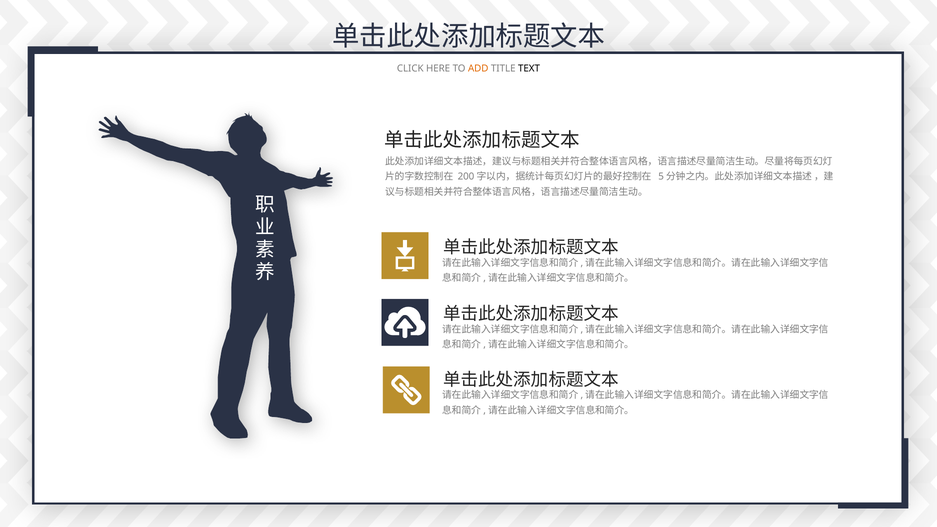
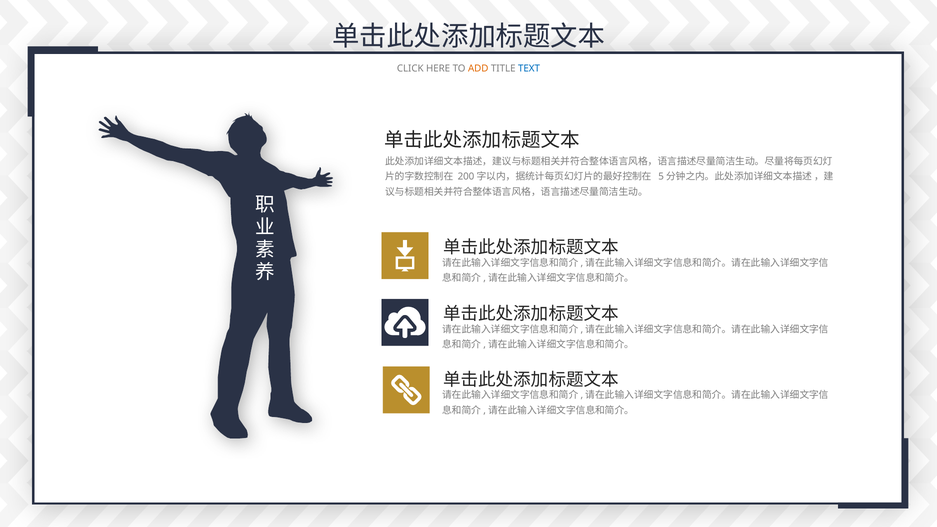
TEXT colour: black -> blue (529, 69)
